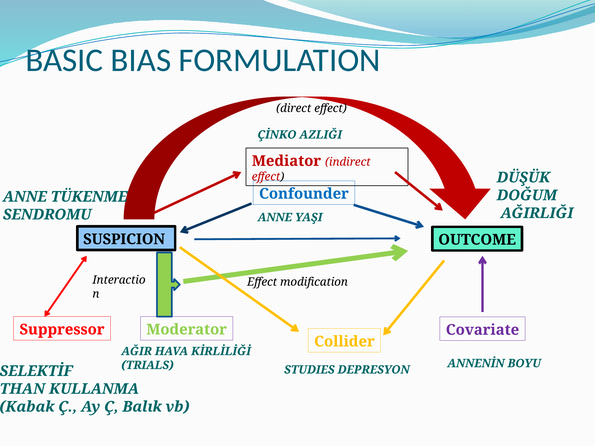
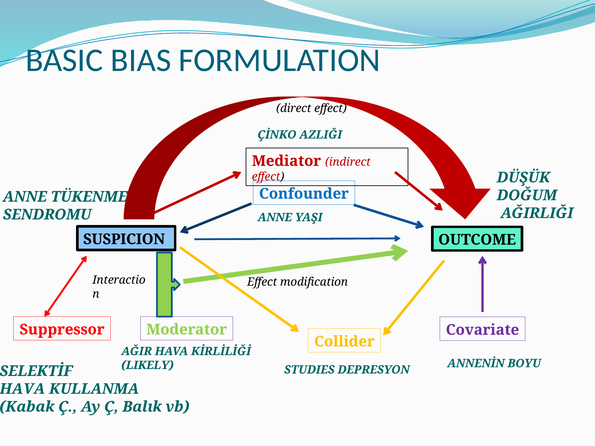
TRIALS: TRIALS -> LIKELY (147, 365)
THAN: THAN -> HAVA (22, 389)
